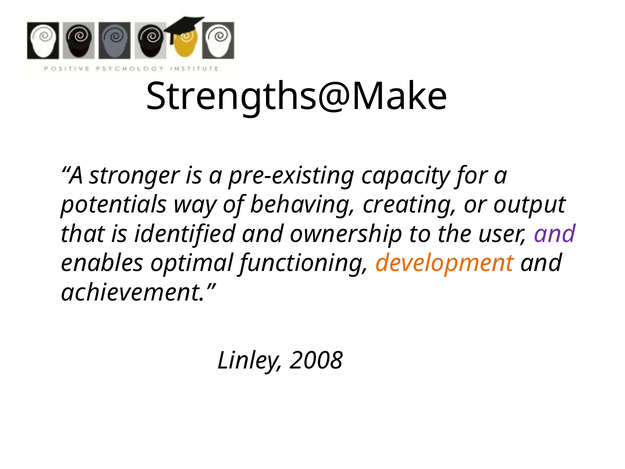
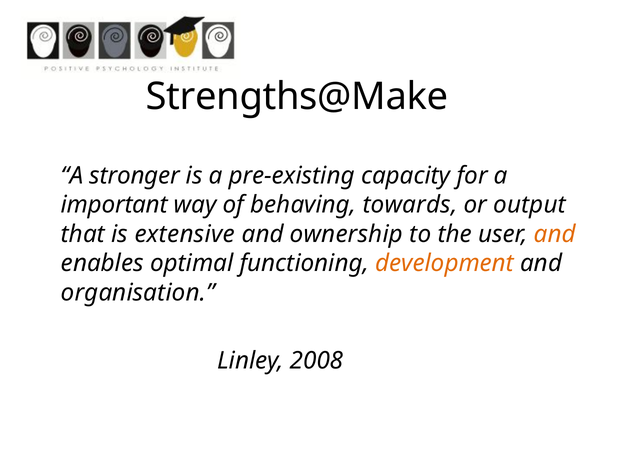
potentials: potentials -> important (114, 205)
creating: creating -> towards (410, 205)
identified: identified -> extensive (185, 234)
and colour: purple -> orange (555, 234)
achievement: achievement -> organisation (138, 292)
